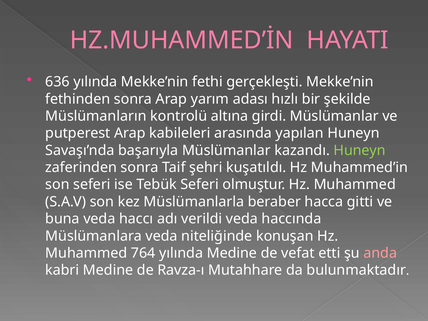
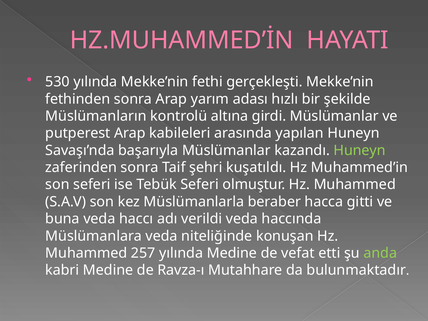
636: 636 -> 530 (57, 82)
764: 764 -> 257 (143, 253)
anda colour: pink -> light green (380, 253)
